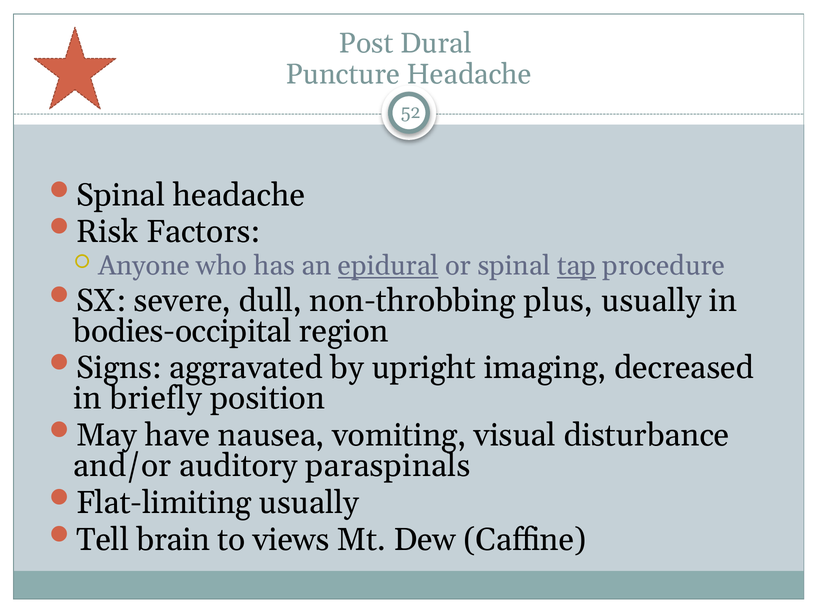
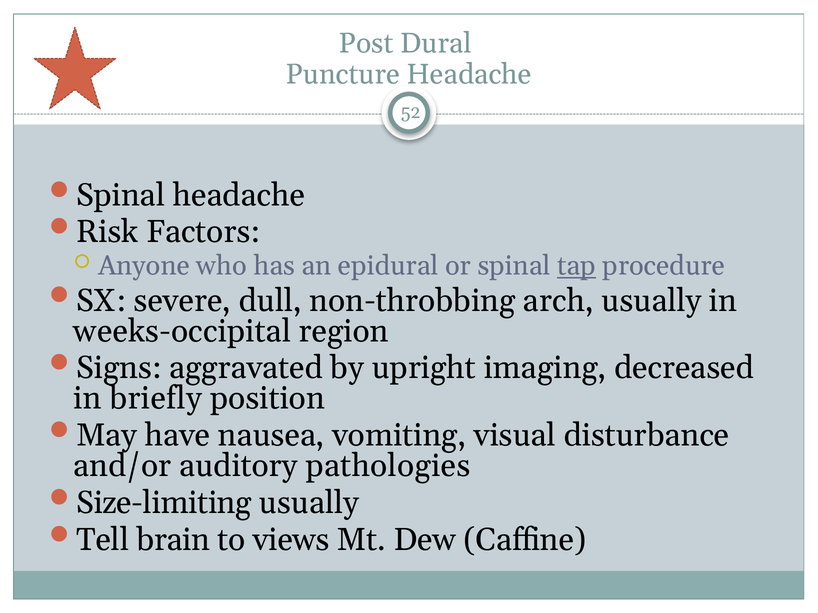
epidural underline: present -> none (388, 266)
plus: plus -> arch (558, 301)
bodies-occipital: bodies-occipital -> weeks-occipital (182, 331)
paraspinals: paraspinals -> pathologies (388, 466)
Flat-limiting: Flat-limiting -> Size-limiting (164, 503)
